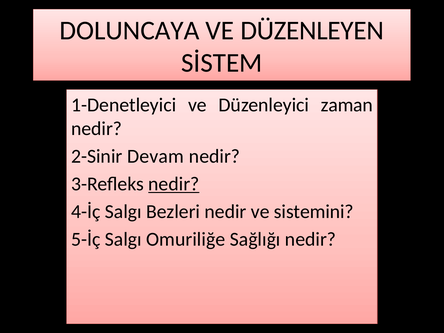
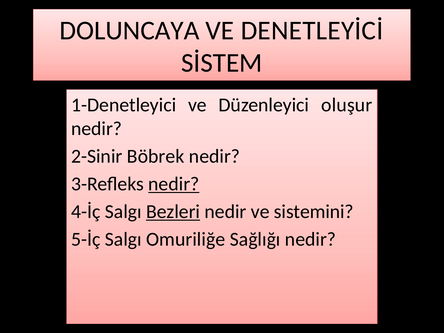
DÜZENLEYEN: DÜZENLEYEN -> DENETLEYİCİ (312, 30)
zaman: zaman -> oluşur (347, 105)
Devam: Devam -> Böbrek (156, 156)
Bezleri underline: none -> present (173, 212)
